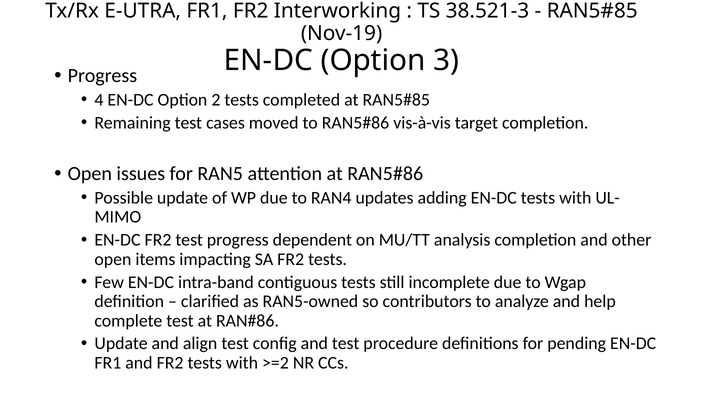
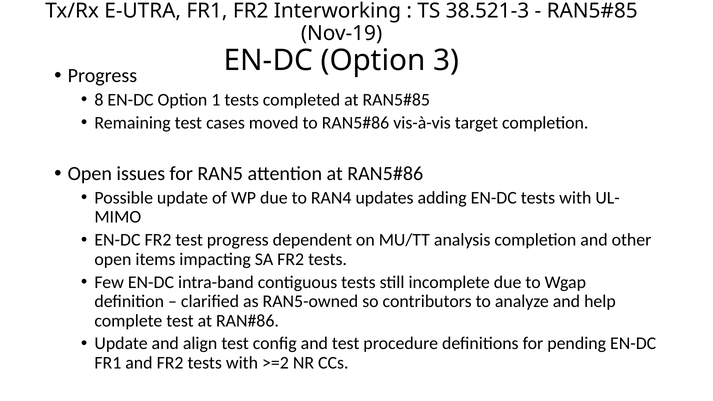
4: 4 -> 8 (99, 100)
2: 2 -> 1 (216, 100)
